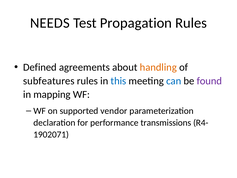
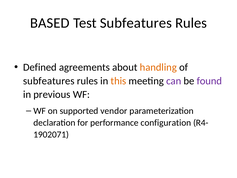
NEEDS: NEEDS -> BASED (50, 23)
Test Propagation: Propagation -> Subfeatures (136, 23)
this colour: blue -> orange (118, 81)
can colour: blue -> purple (174, 81)
mapping: mapping -> previous (52, 94)
transmissions: transmissions -> configuration (166, 123)
